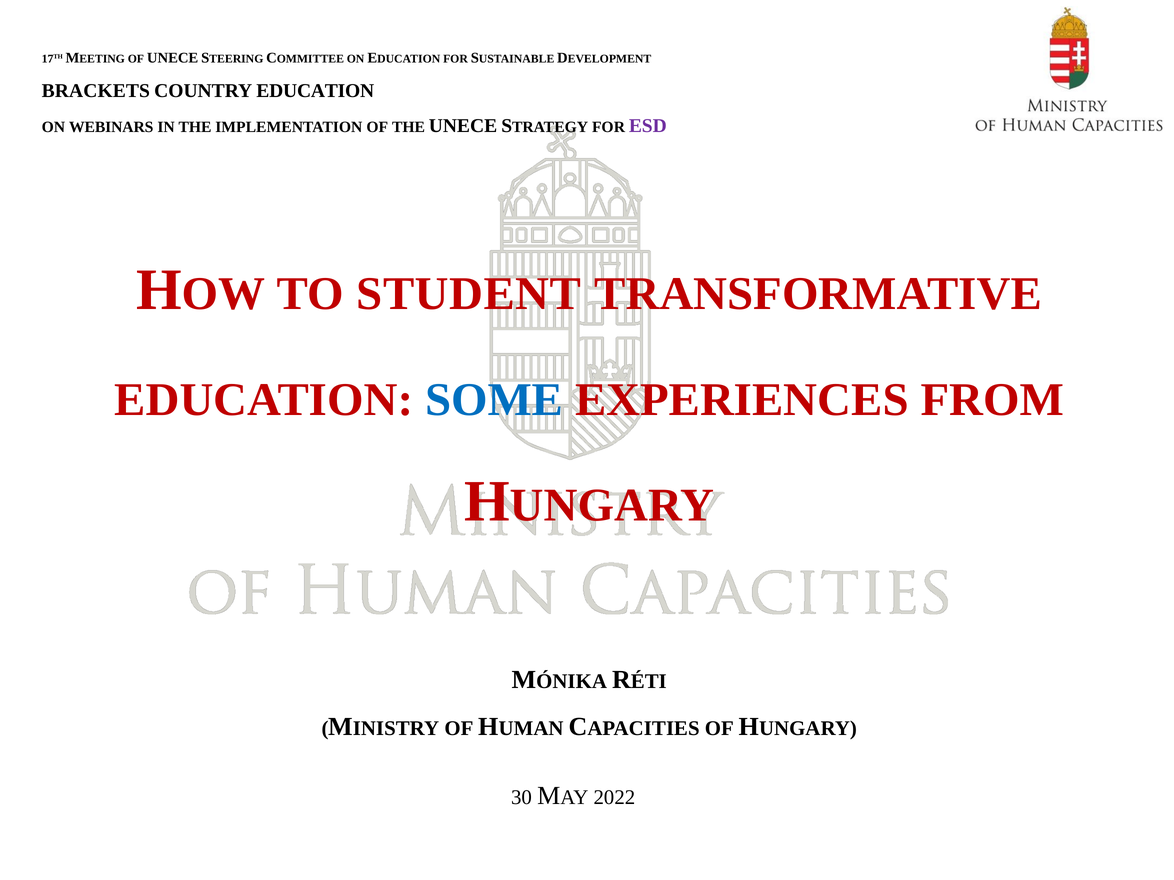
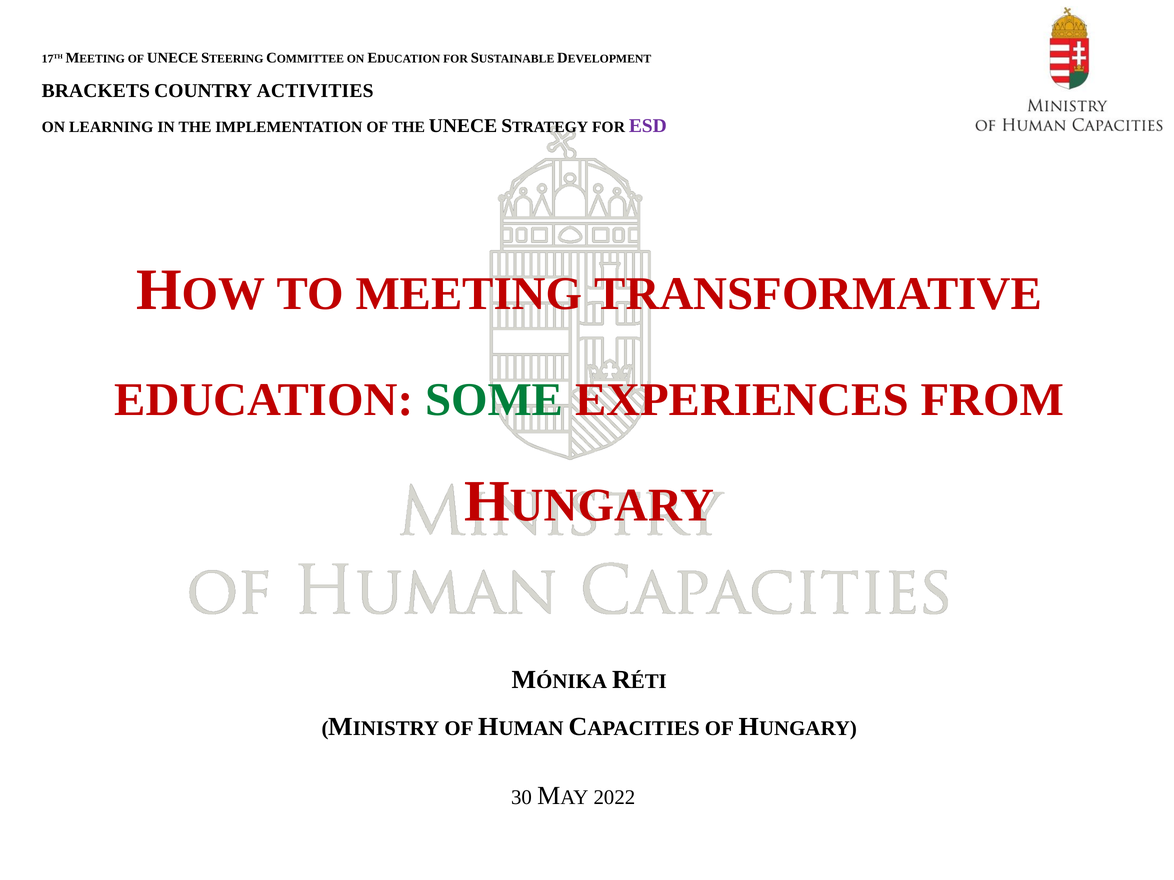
COUNTRY EDUCATION: EDUCATION -> ACTIVITIES (315, 91)
WEBINARS: WEBINARS -> LEARNING (111, 127)
TO STUDENT: STUDENT -> MEETING (469, 294)
SOME colour: blue -> green (494, 400)
